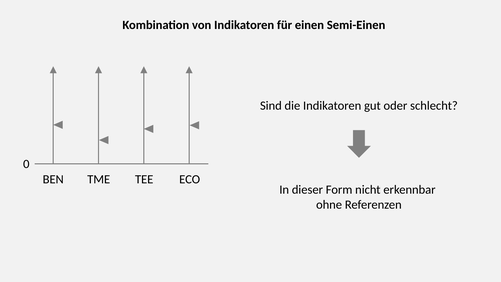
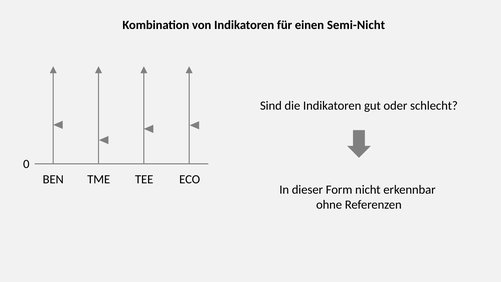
Semi-Einen: Semi-Einen -> Semi-Nicht (356, 25)
